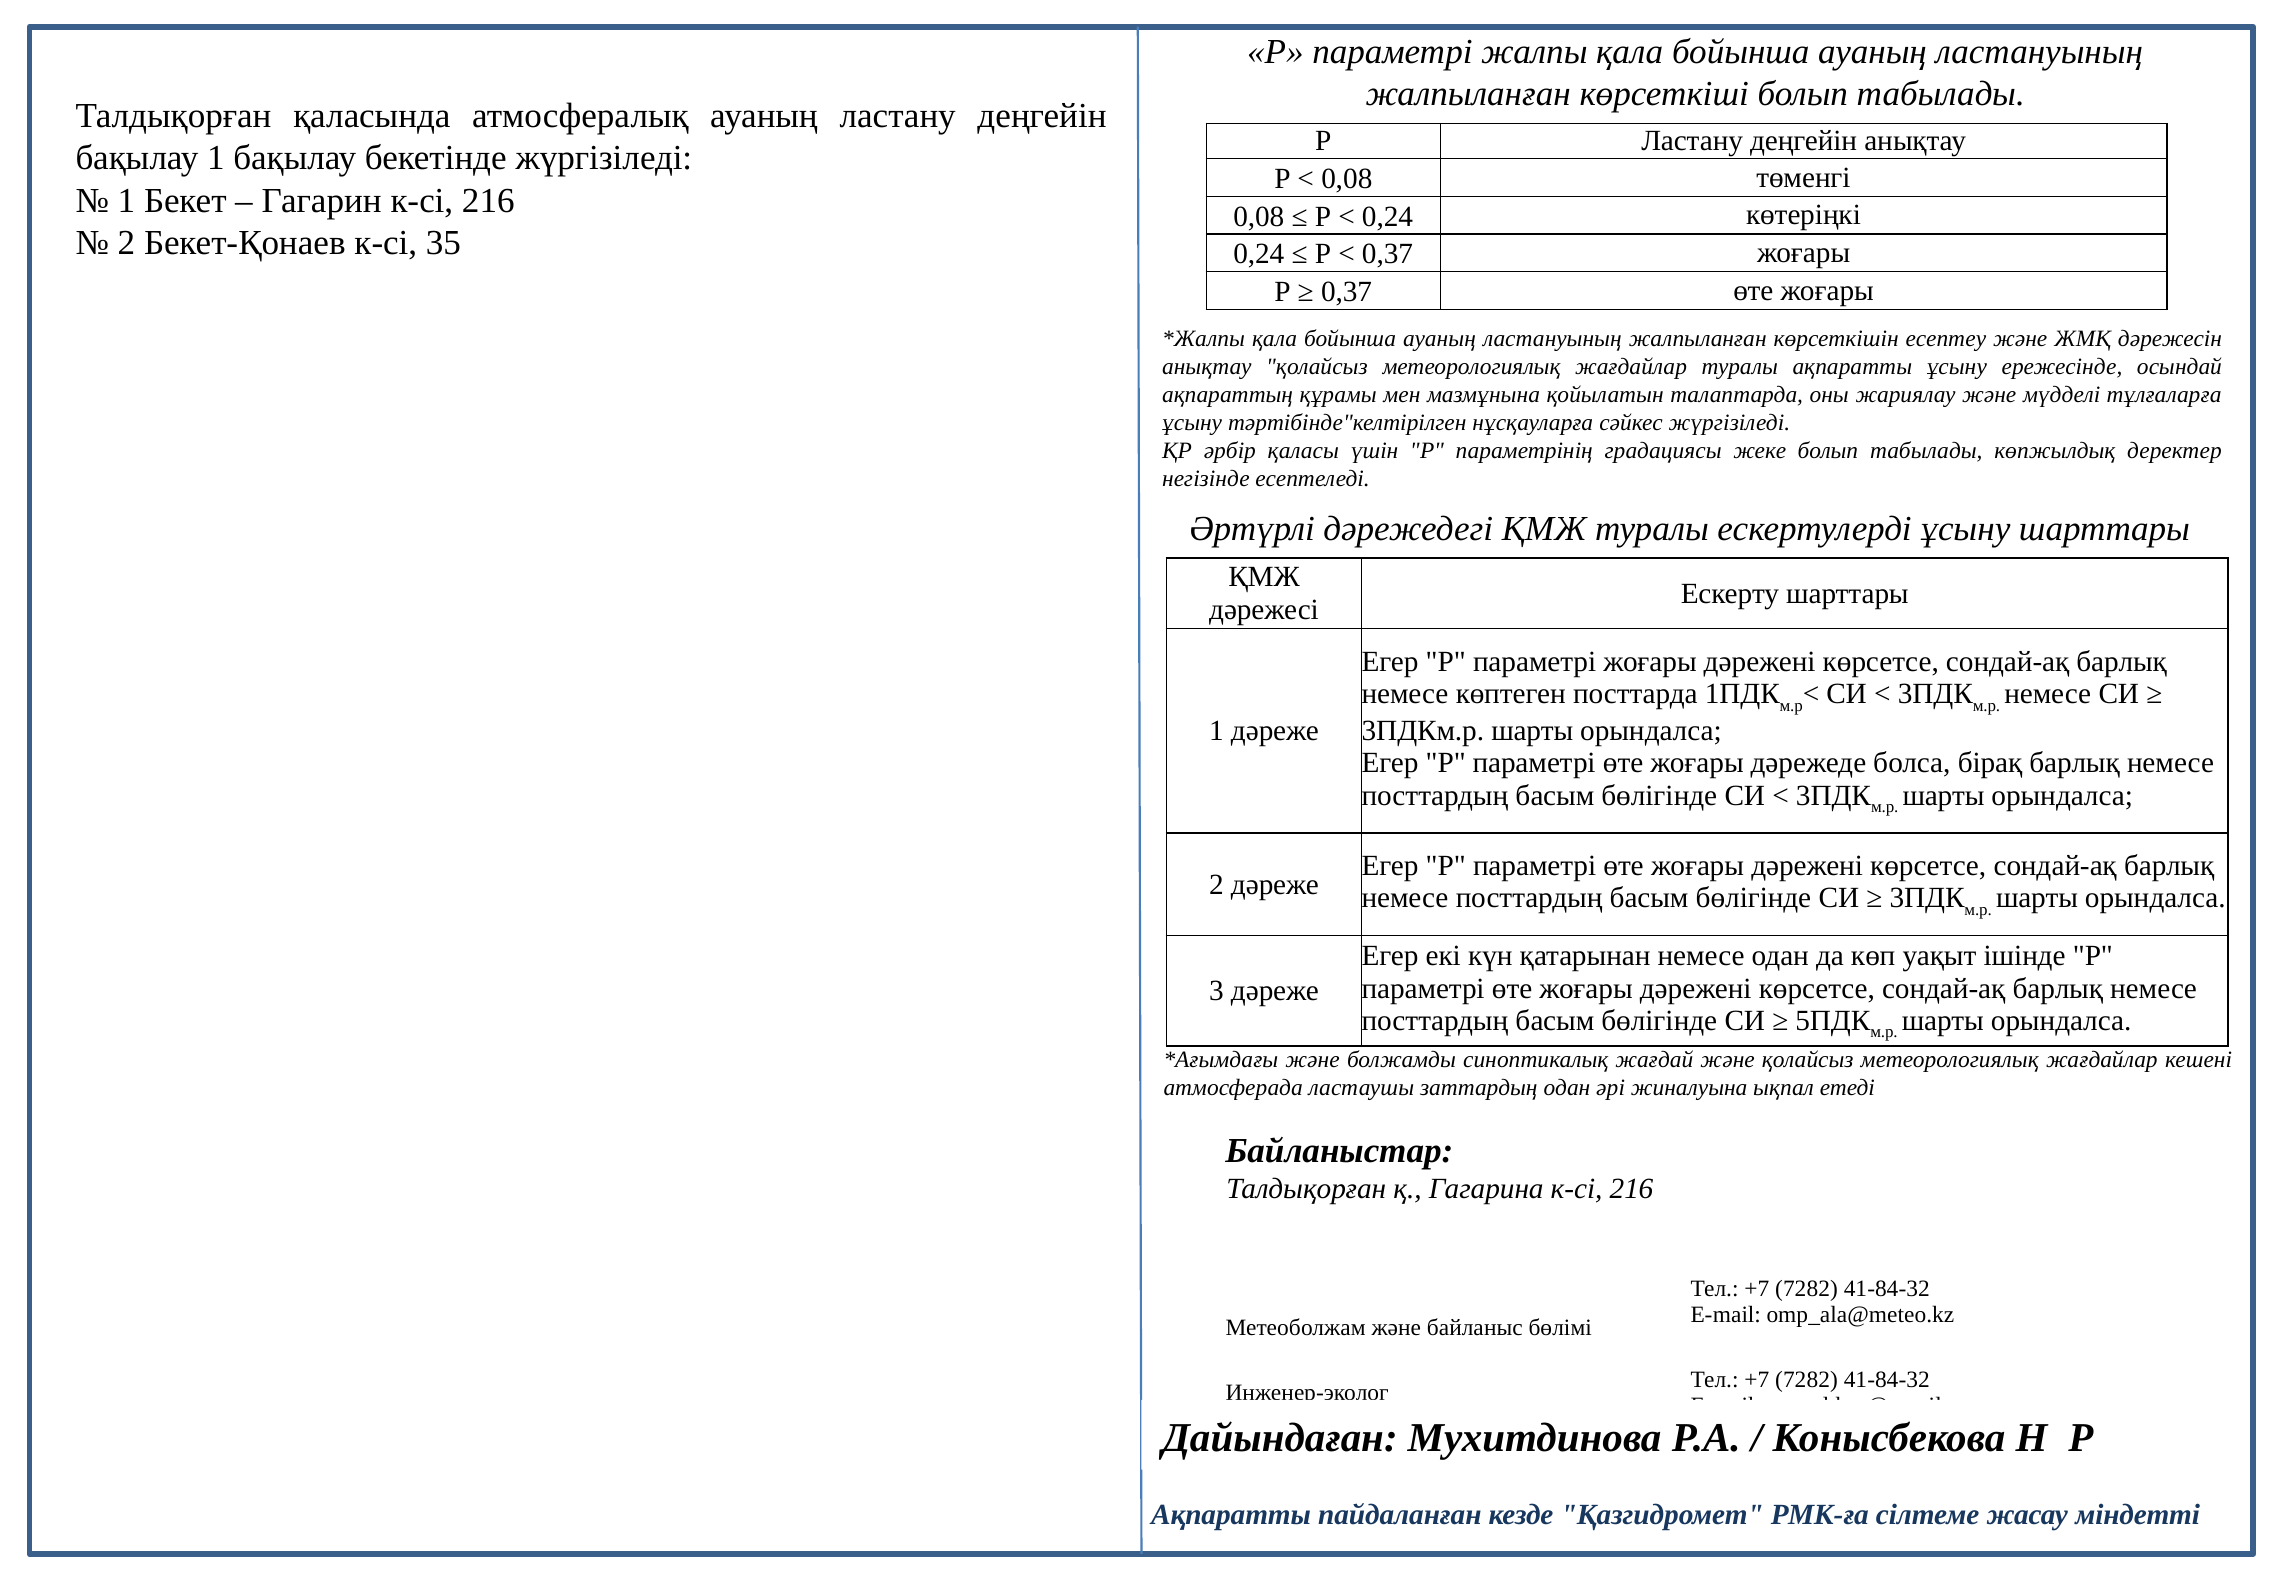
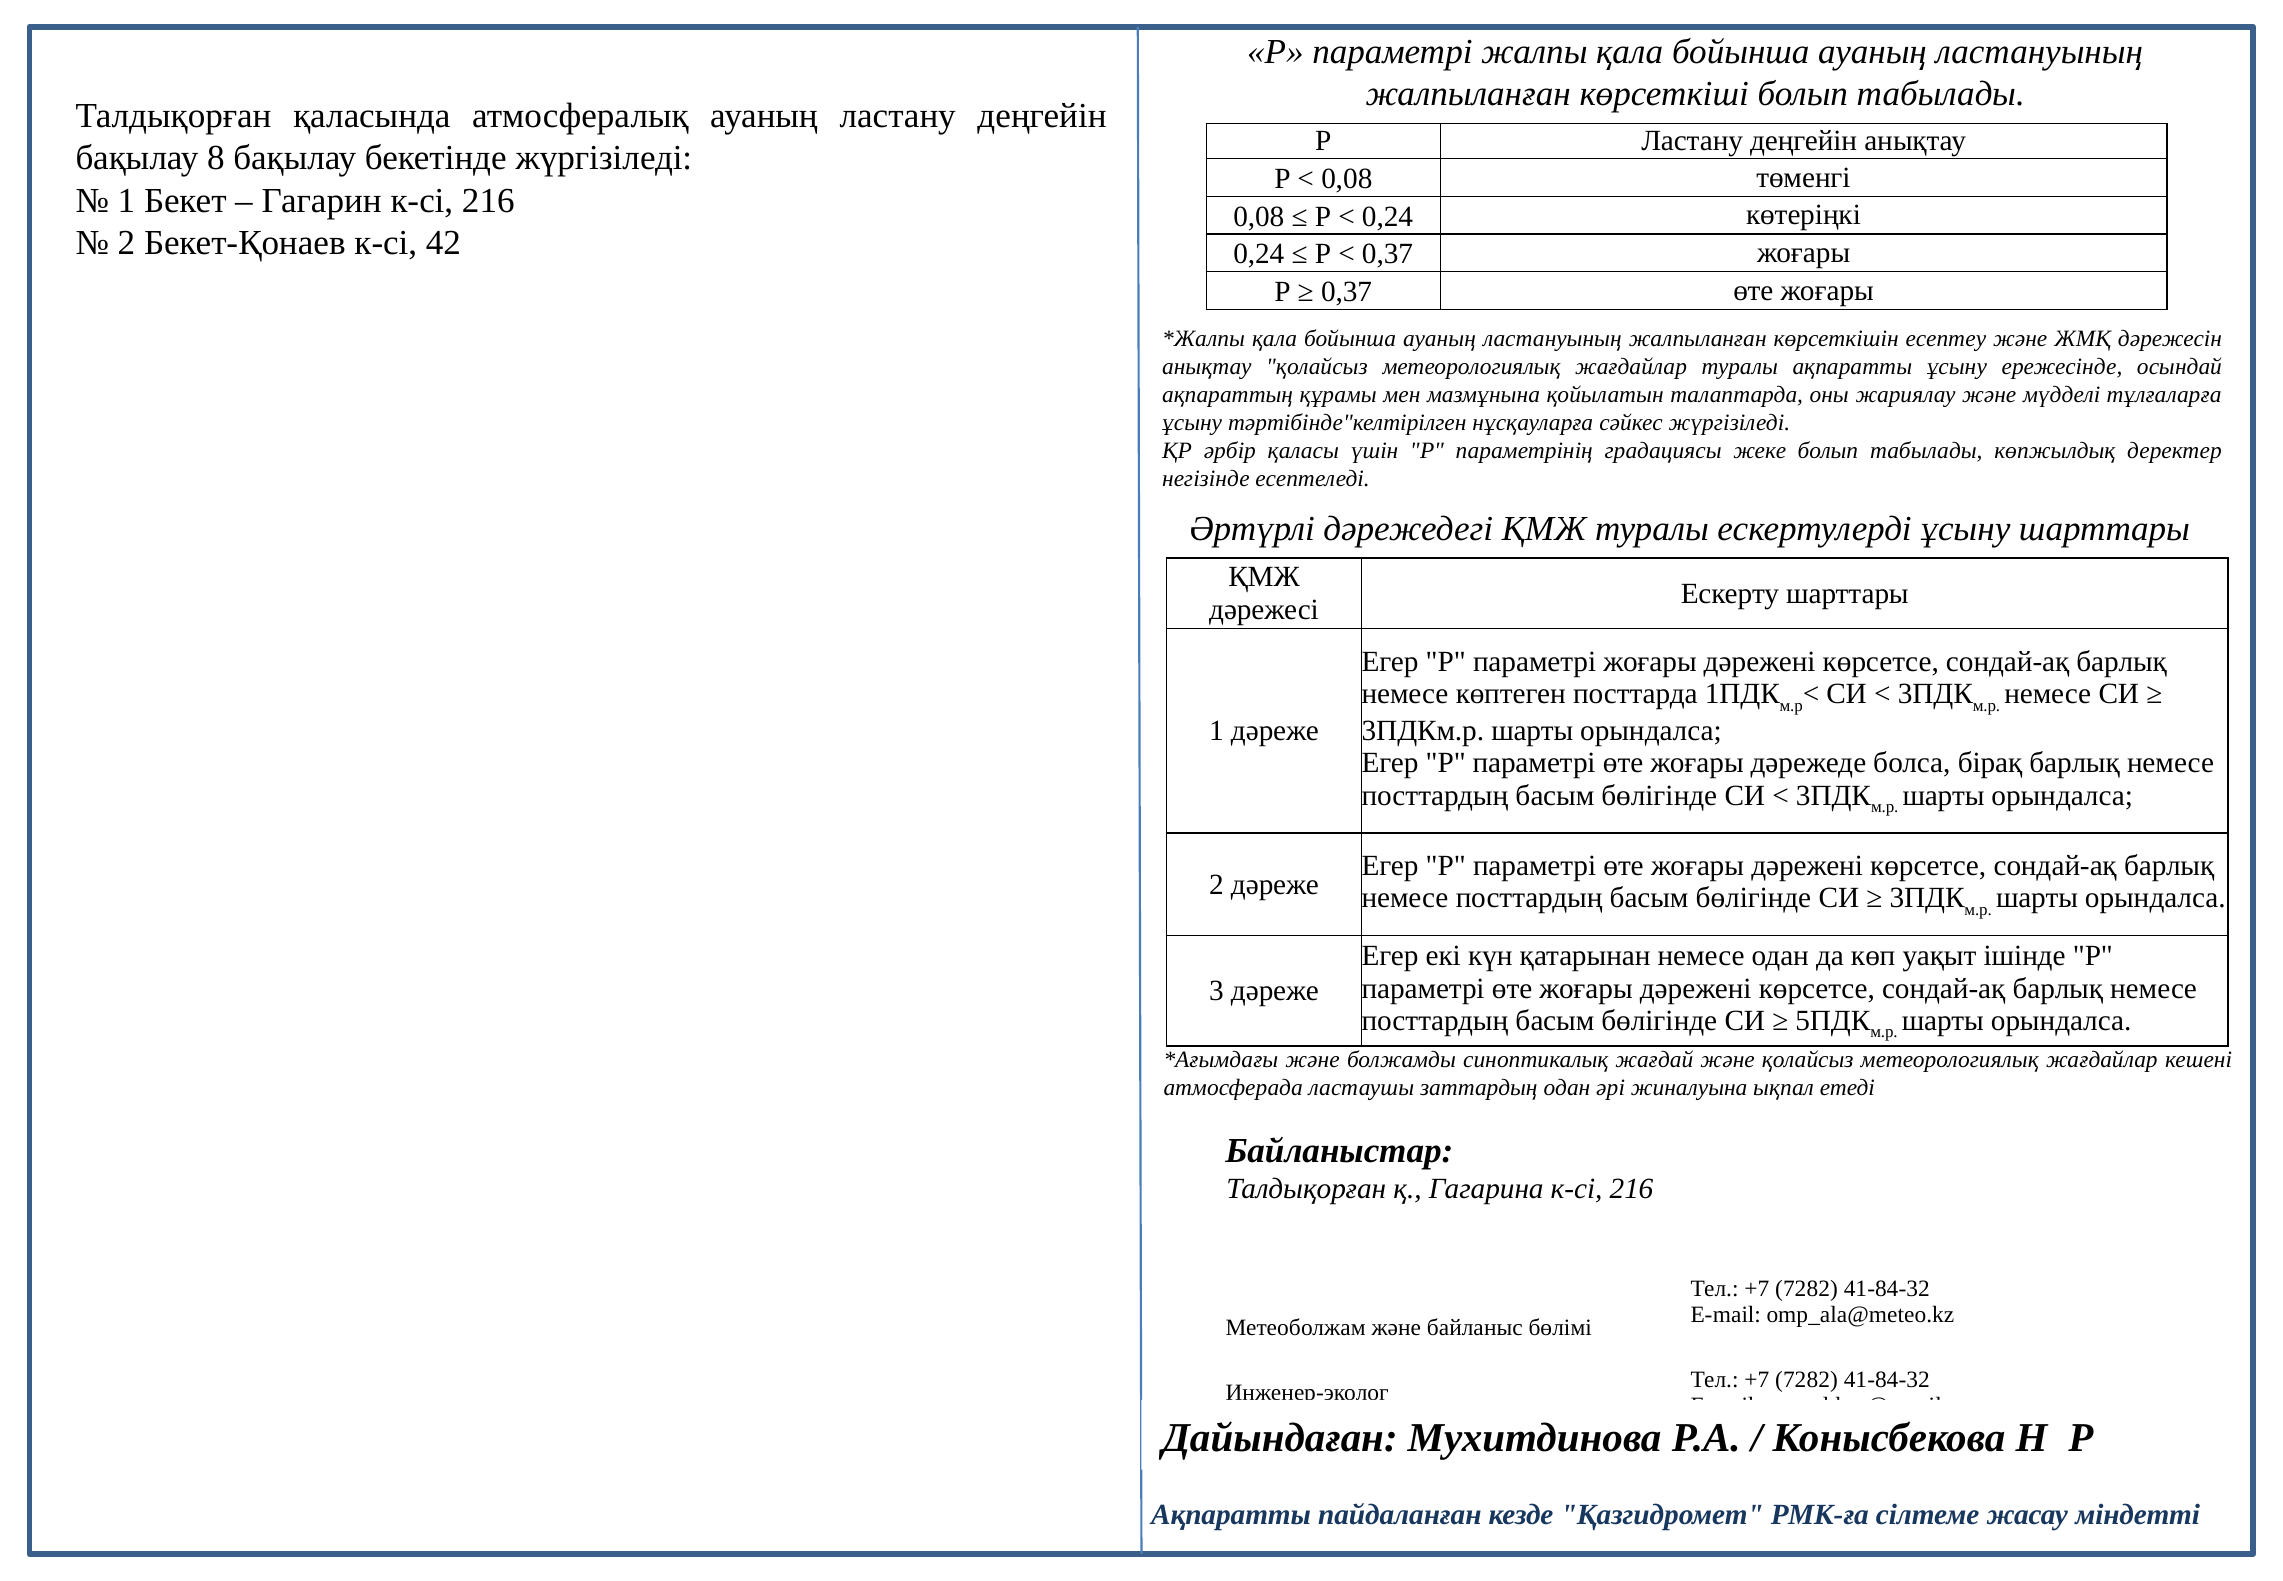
бақылау 1: 1 -> 8 (216, 158)
35: 35 -> 42 (443, 243)
